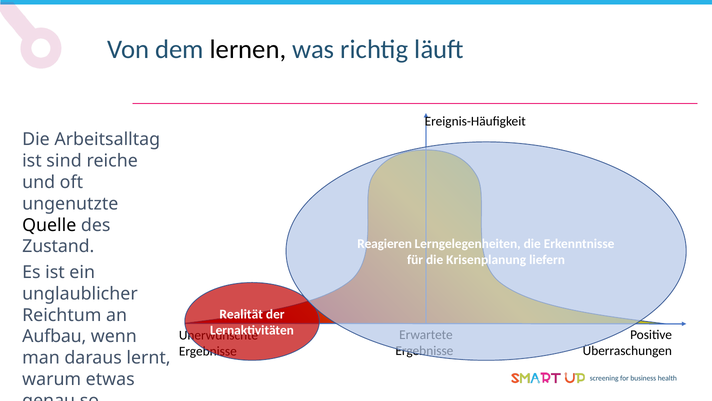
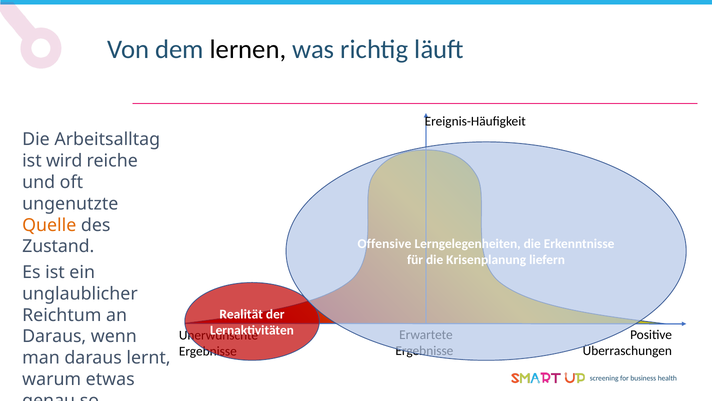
sind: sind -> wird (64, 161)
Quelle colour: black -> orange (49, 225)
Reagieren: Reagieren -> Offensive (384, 244)
Aufbau: Aufbau -> Daraus (54, 336)
